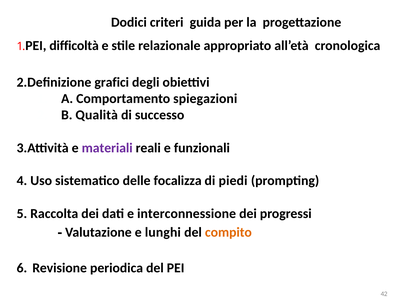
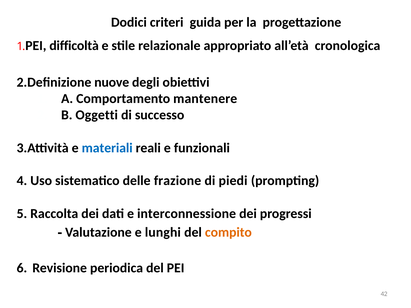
grafici: grafici -> nuove (112, 82)
spiegazioni: spiegazioni -> mantenere (205, 99)
Qualità: Qualità -> Oggetti (97, 115)
materiali colour: purple -> blue (107, 148)
focalizza: focalizza -> frazione (178, 181)
